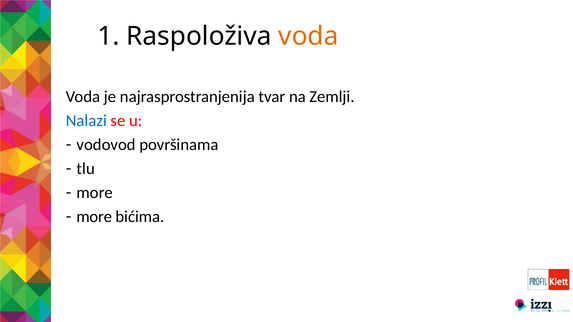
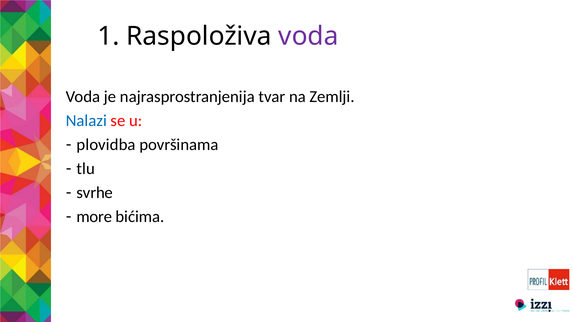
voda colour: orange -> purple (308, 36)
vodovod: vodovod -> plovidba (106, 145)
more: more -> svrhe (95, 193)
